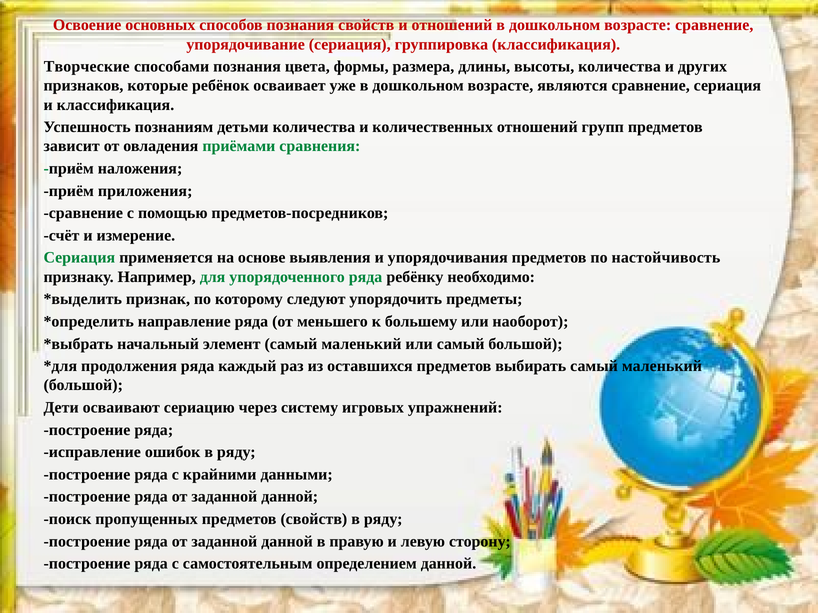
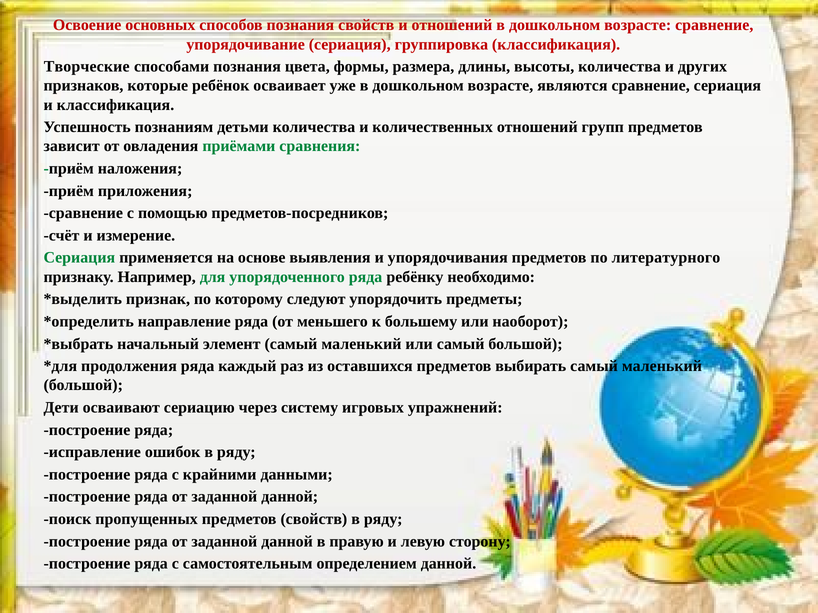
настойчивость: настойчивость -> литературного (666, 258)
